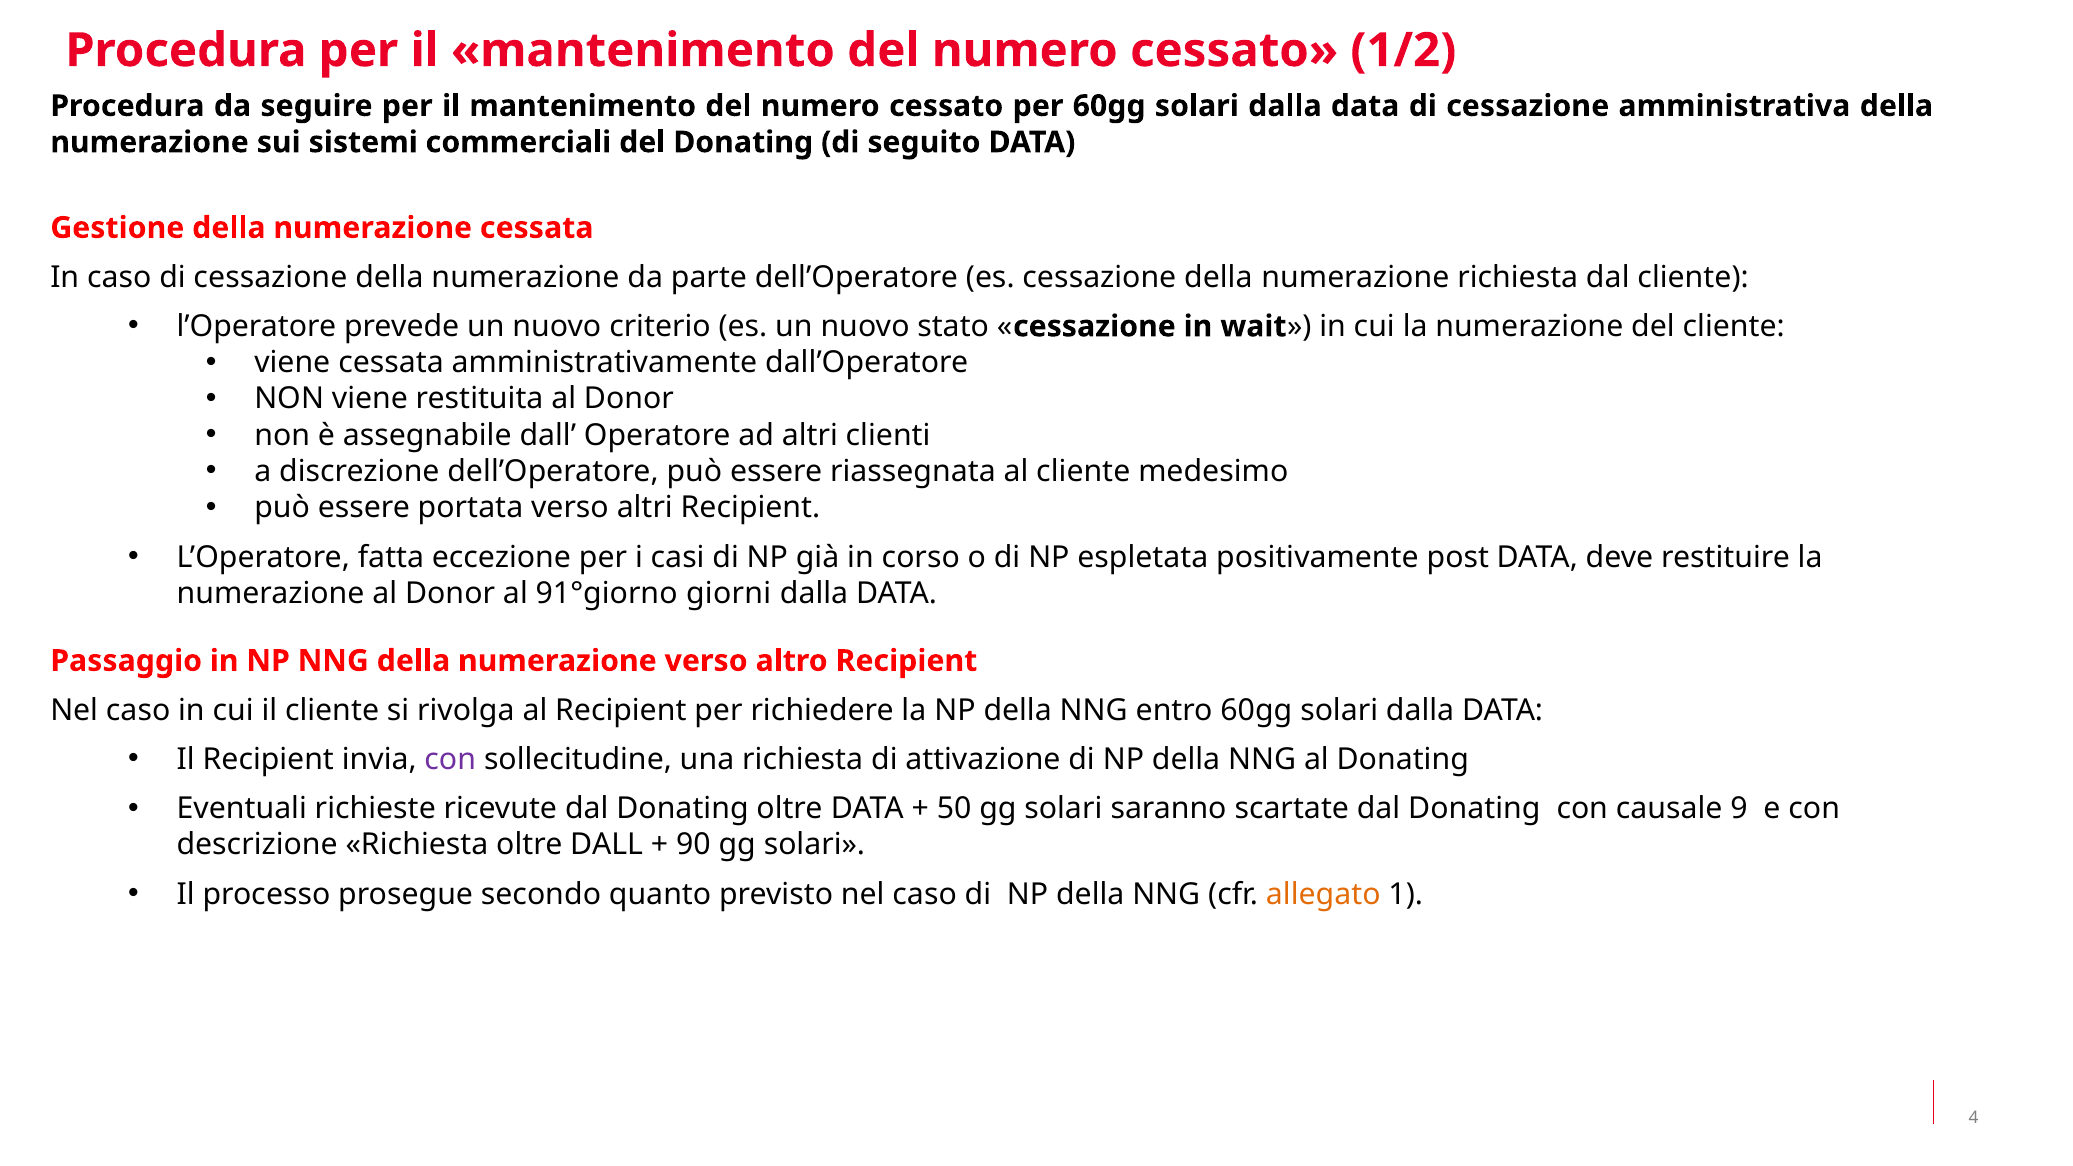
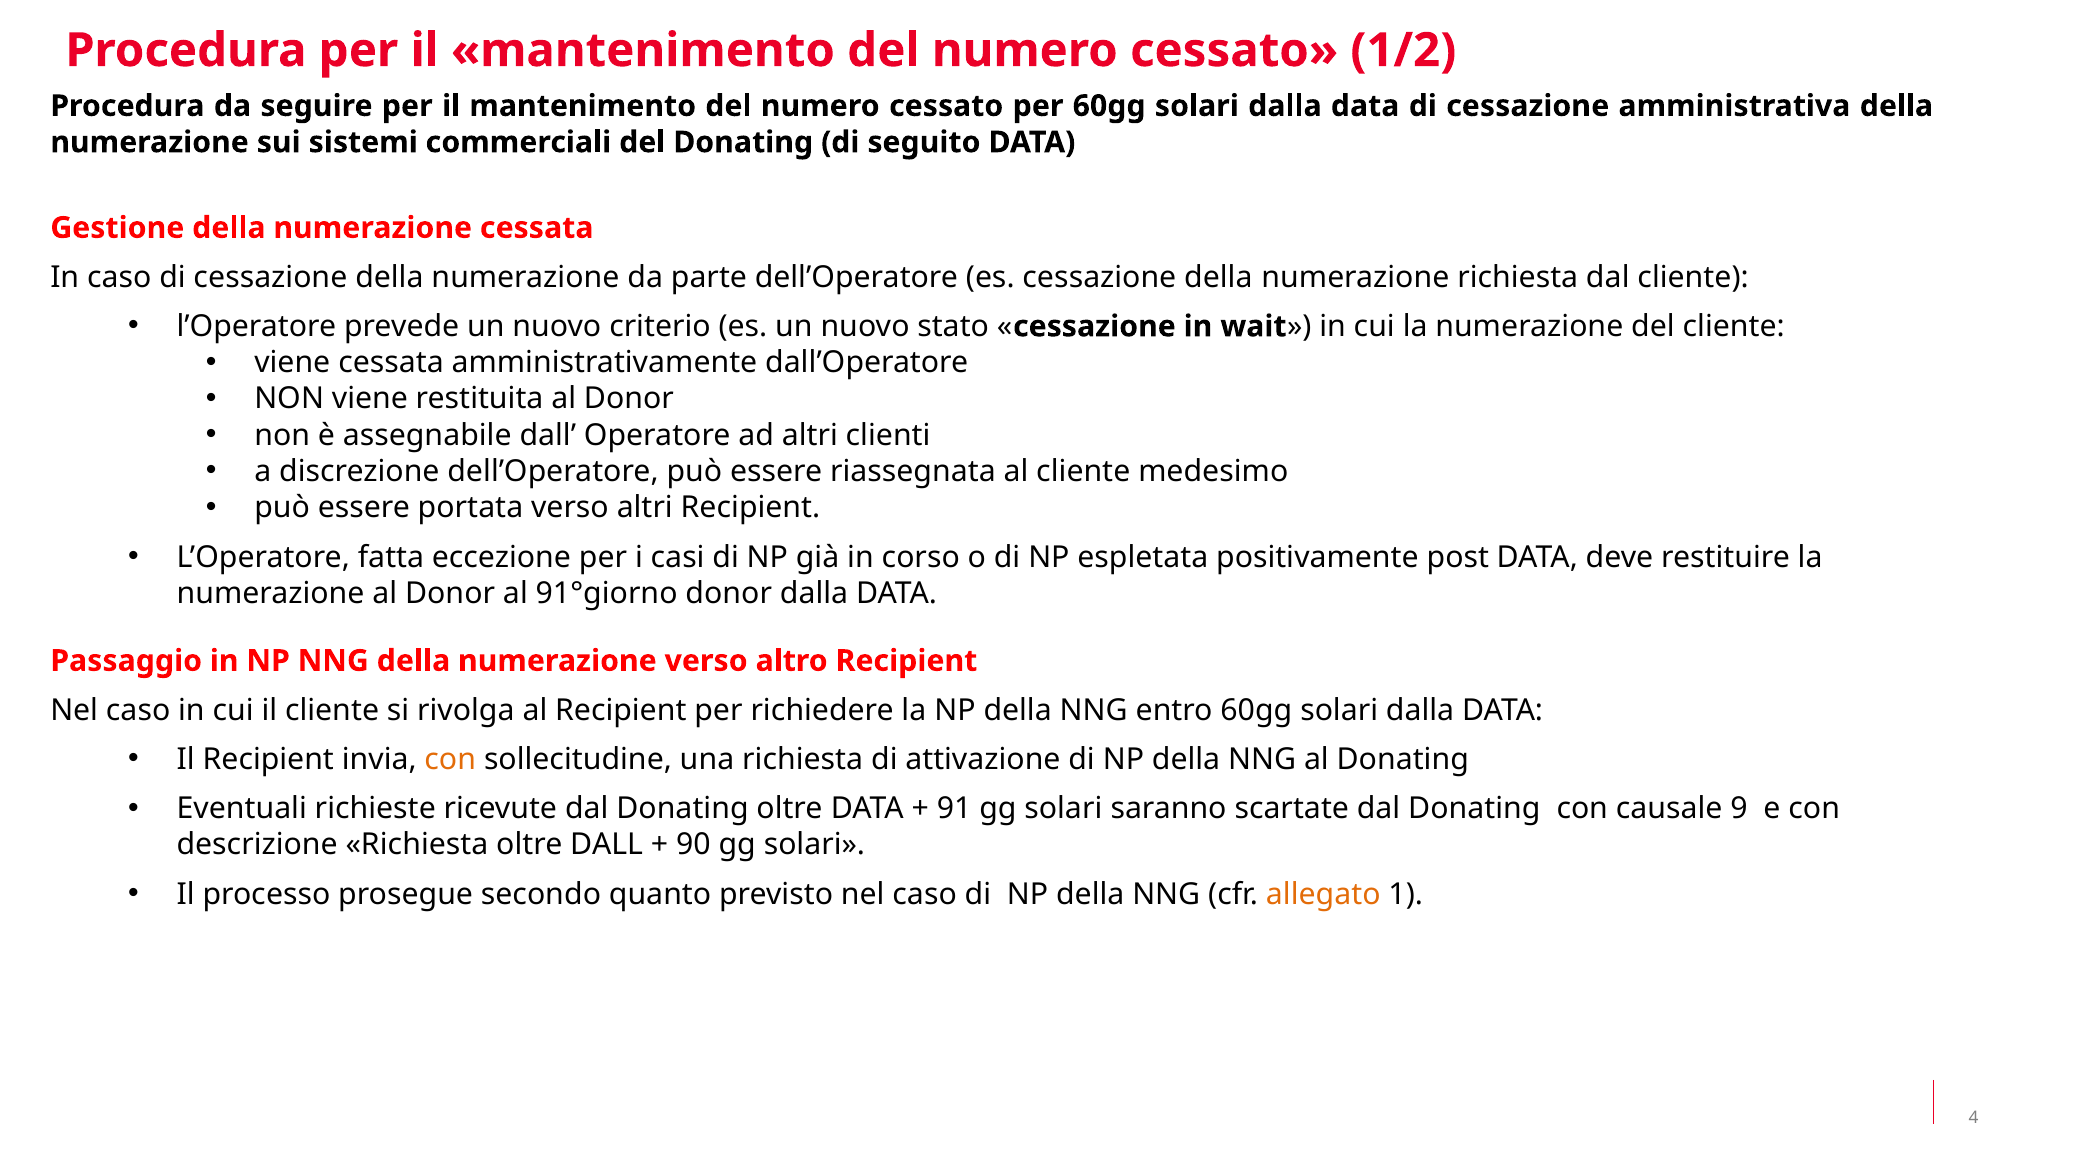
91°giorno giorni: giorni -> donor (729, 593)
con colour: purple -> orange (450, 759)
50: 50 -> 91 (954, 809)
